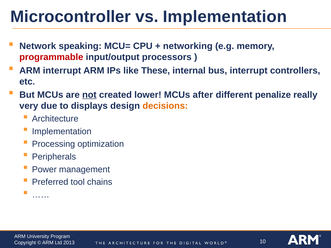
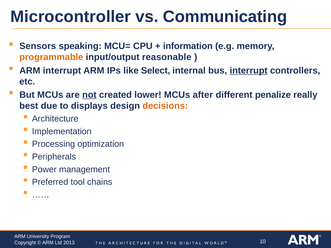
vs Implementation: Implementation -> Communicating (225, 17)
Network: Network -> Sensors (38, 46)
networking: networking -> information (188, 46)
programmable colour: red -> orange (51, 57)
processors: processors -> reasonable (167, 57)
These: These -> Select (156, 71)
interrupt underline: none -> present (249, 71)
very: very -> best (29, 106)
